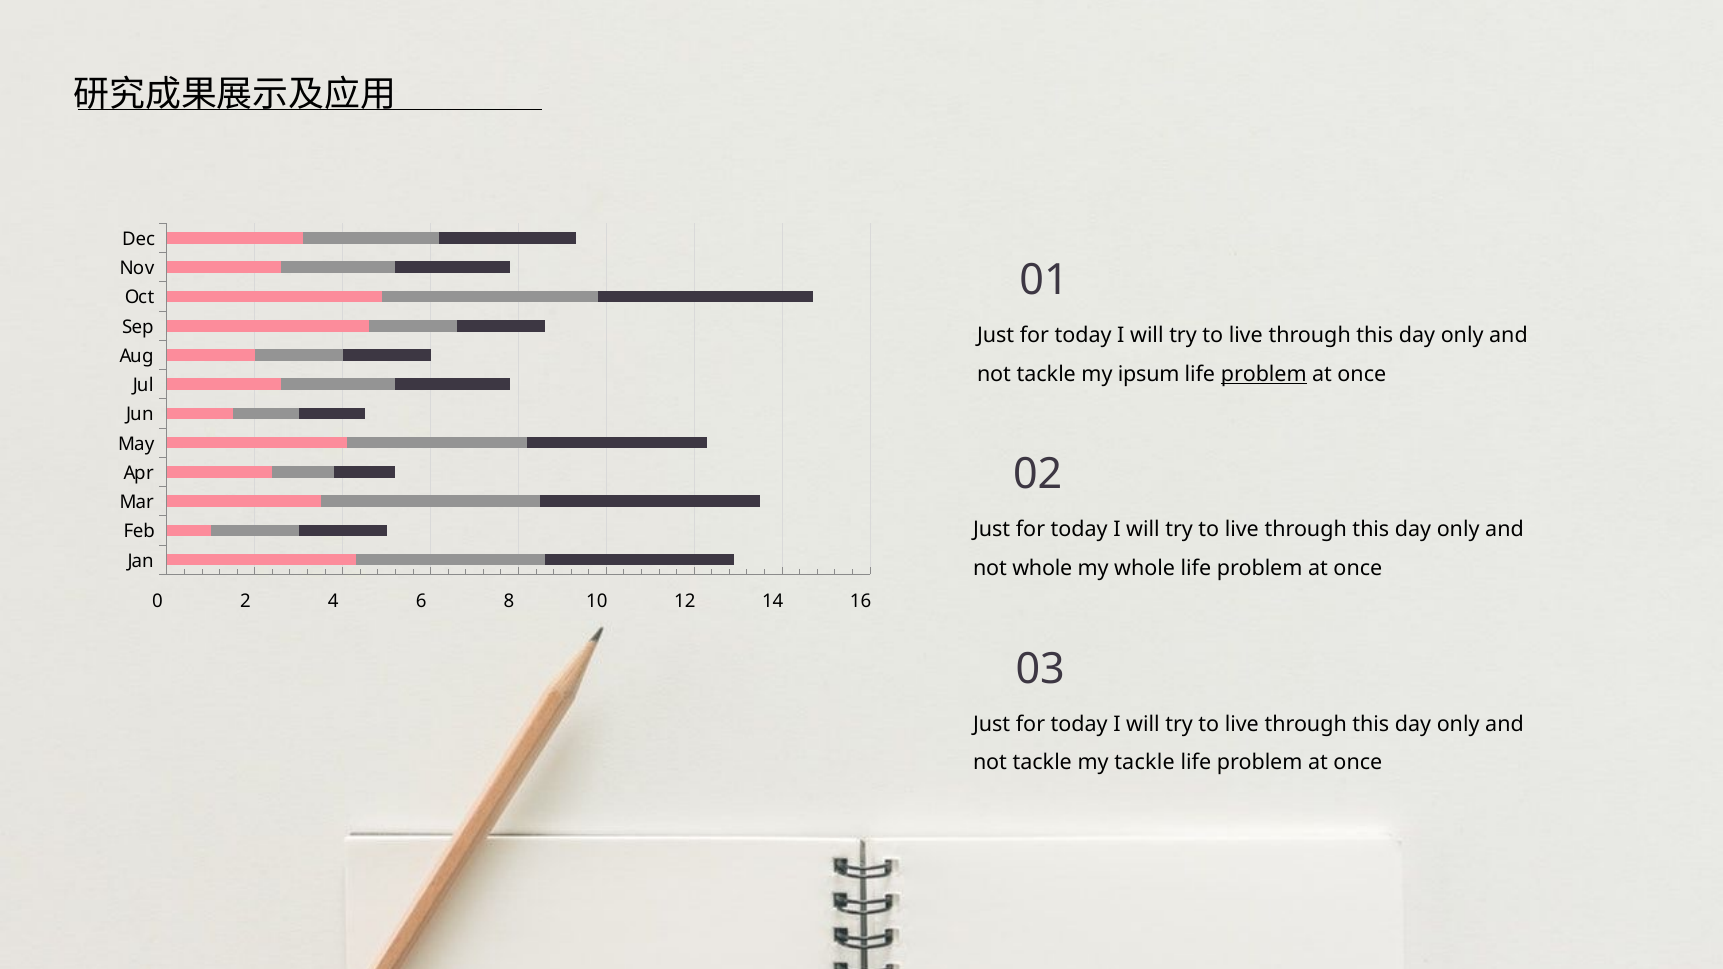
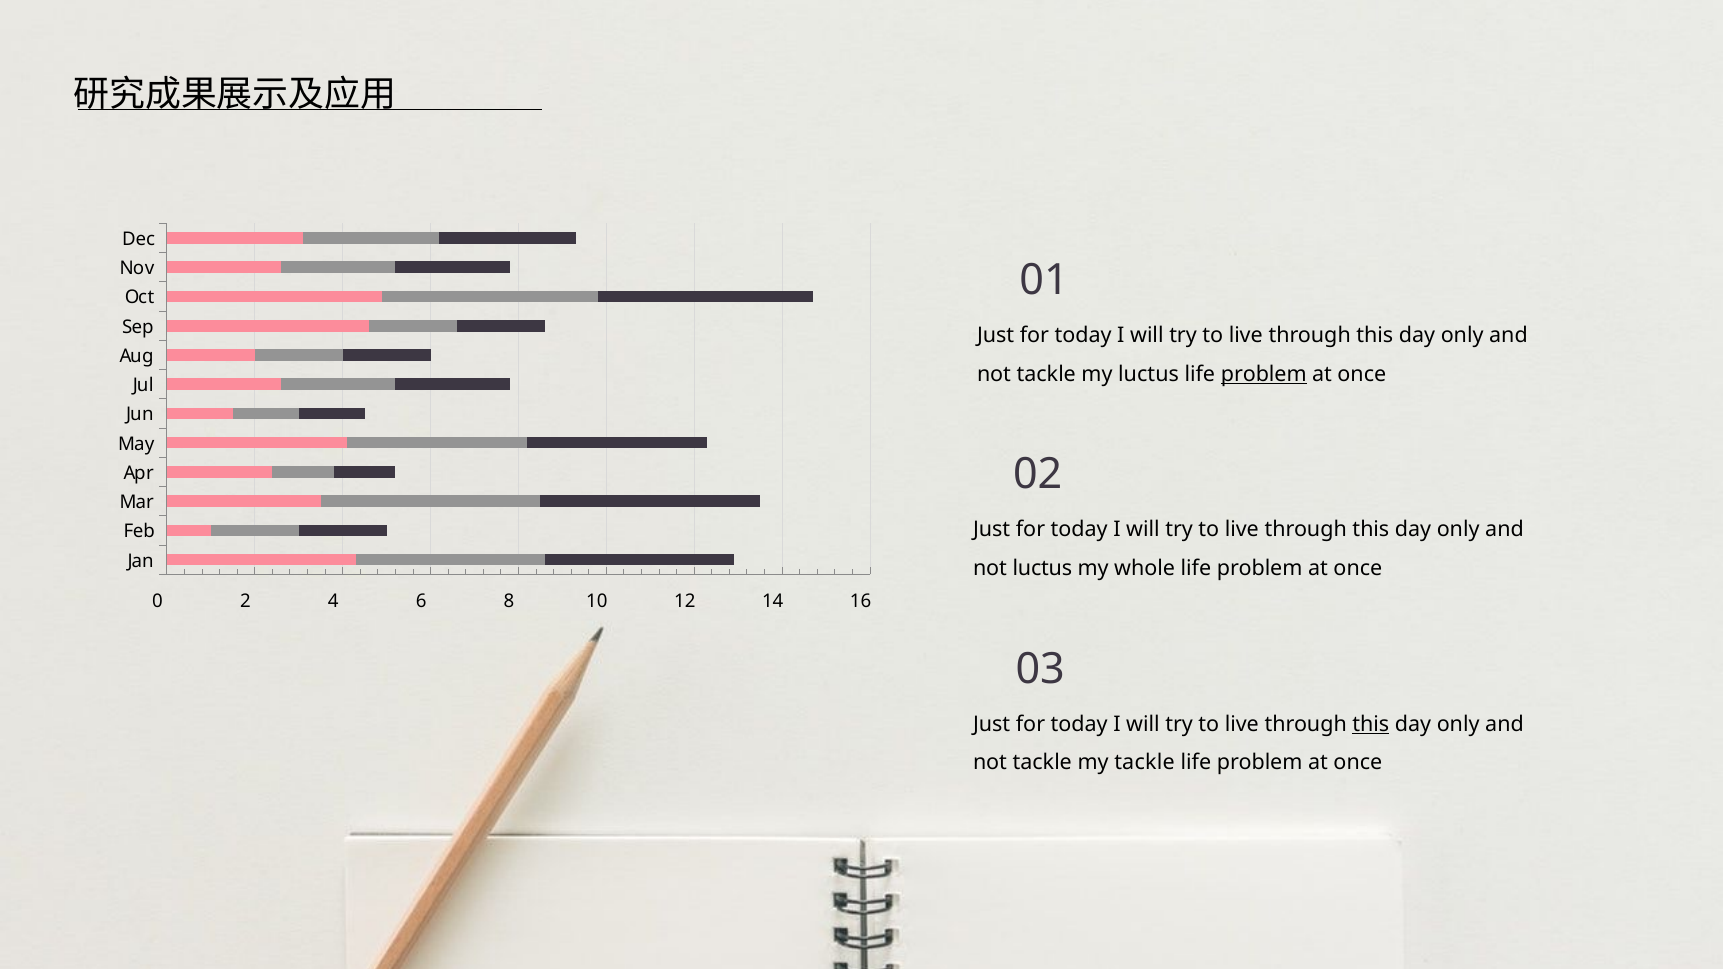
my ipsum: ipsum -> luctus (1149, 374)
not whole: whole -> luctus (1042, 568)
this underline: none -> present (1371, 724)
